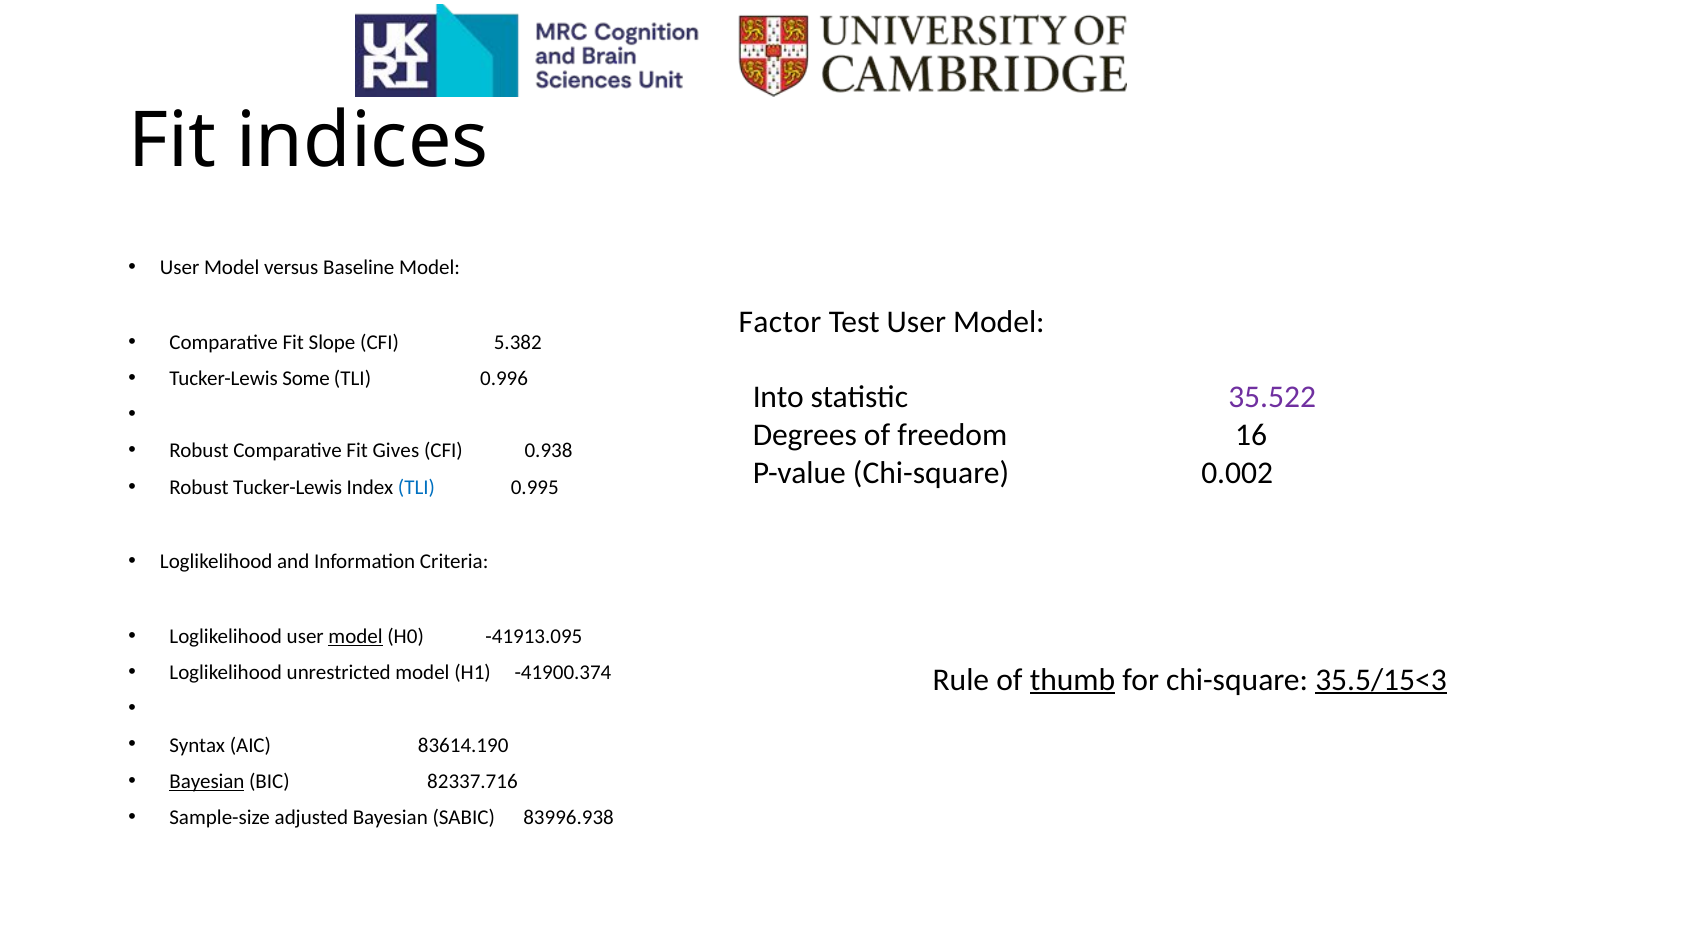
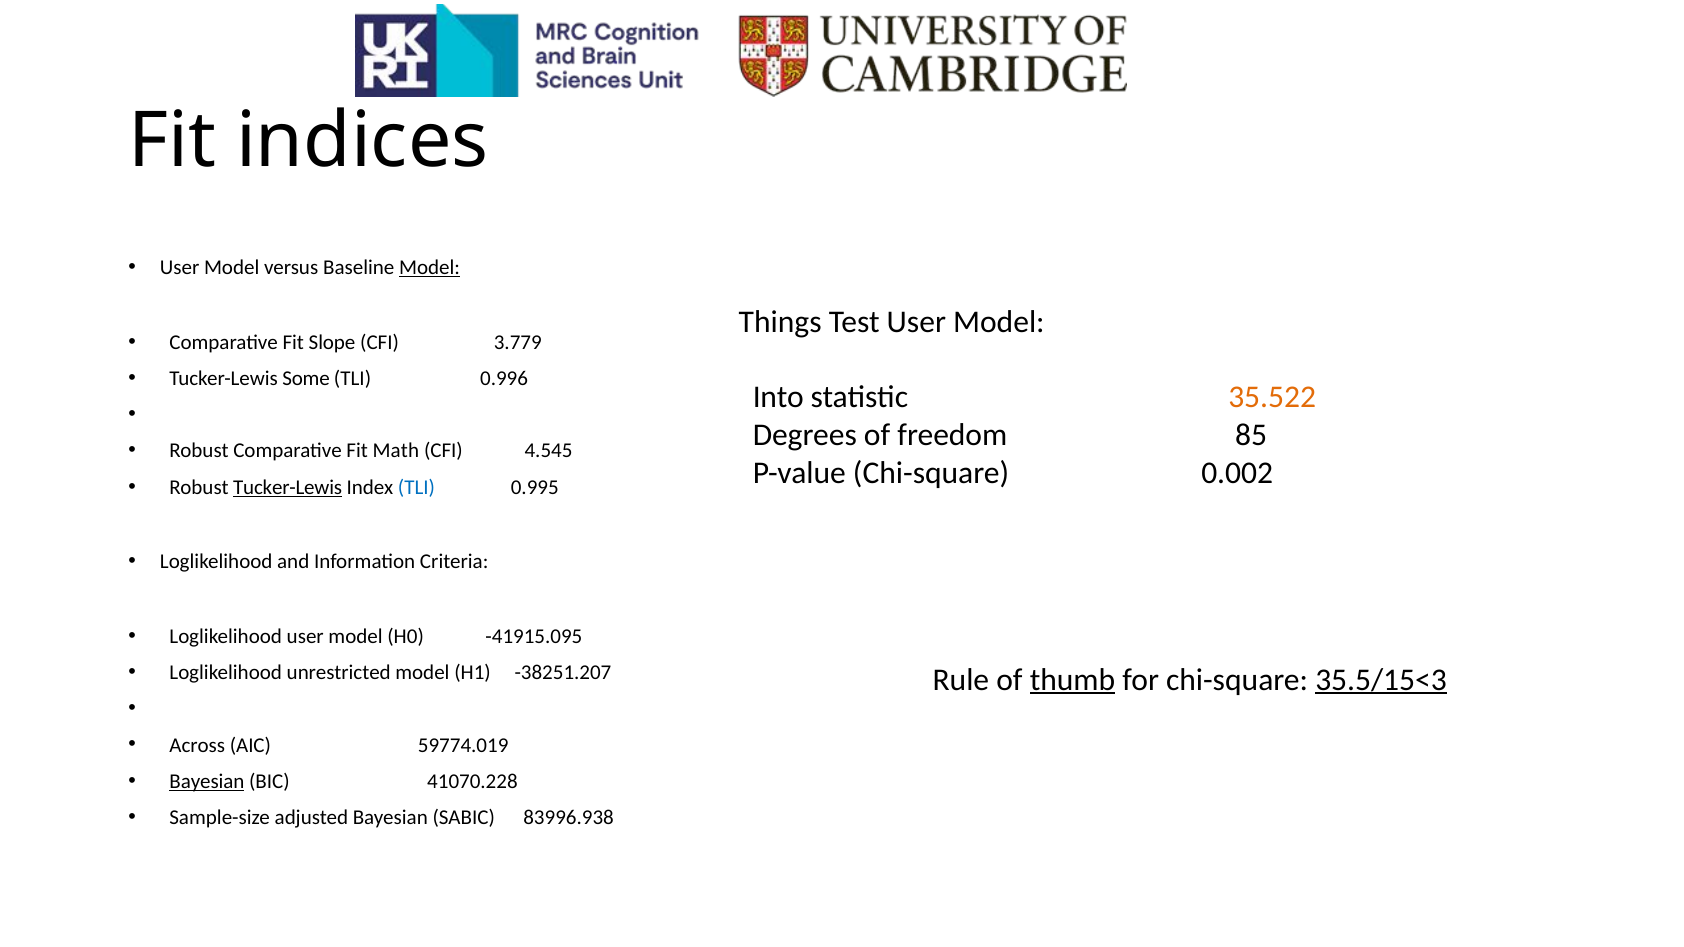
Model underline: none -> present (430, 268)
Factor: Factor -> Things (780, 322)
5.382: 5.382 -> 3.779 (518, 343)
35.522 colour: purple -> orange (1272, 398)
16: 16 -> 85 (1251, 435)
Gives: Gives -> Math (396, 451)
0.938: 0.938 -> 4.545 (549, 451)
Tucker-Lewis underline: none -> present (288, 487)
model underline: present -> none (356, 637)
-41913.095: -41913.095 -> -41915.095 (534, 637)
-41900.374: -41900.374 -> -38251.207 (563, 673)
Syntax: Syntax -> Across (197, 745)
83614.190: 83614.190 -> 59774.019 (463, 745)
82337.716: 82337.716 -> 41070.228 (472, 782)
